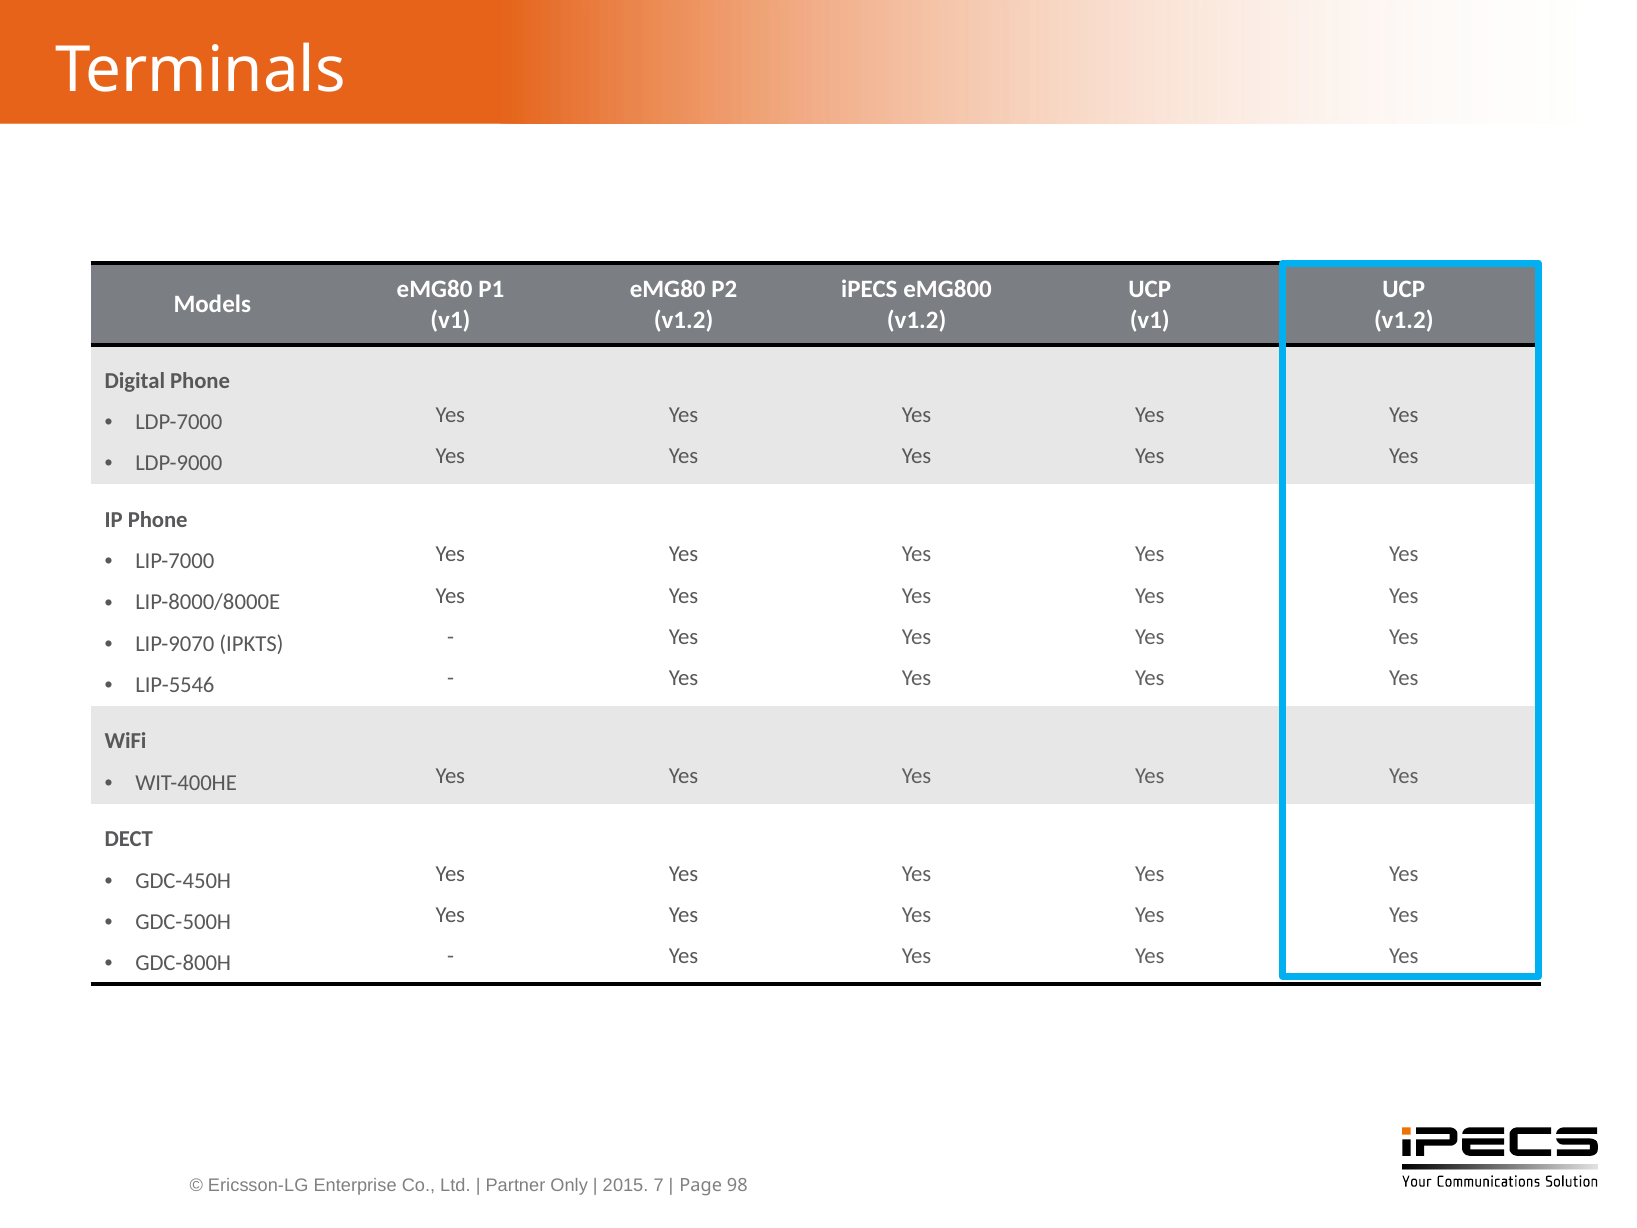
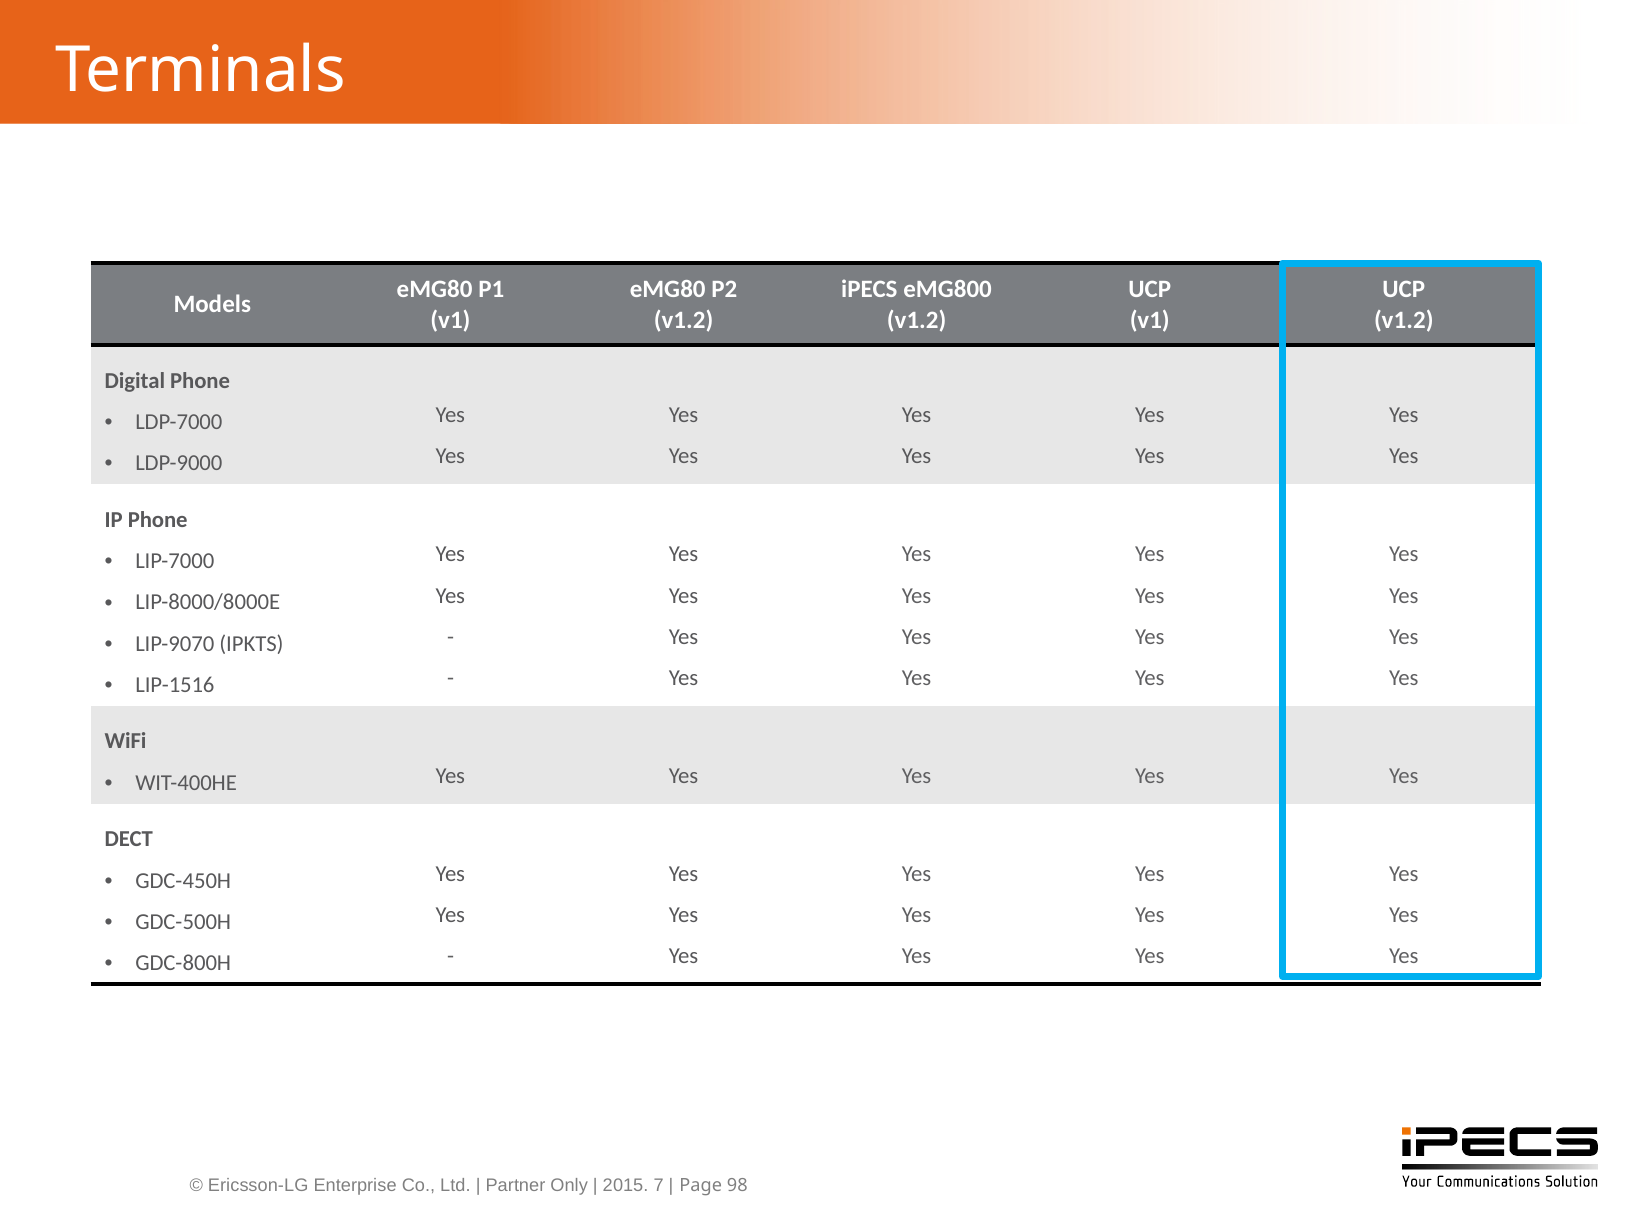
LIP-5546: LIP-5546 -> LIP-1516 (175, 685)
